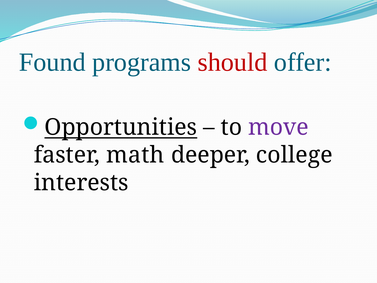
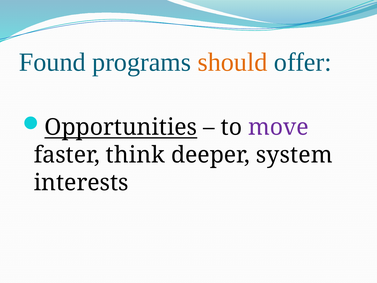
should colour: red -> orange (232, 62)
math: math -> think (135, 155)
college: college -> system (294, 155)
